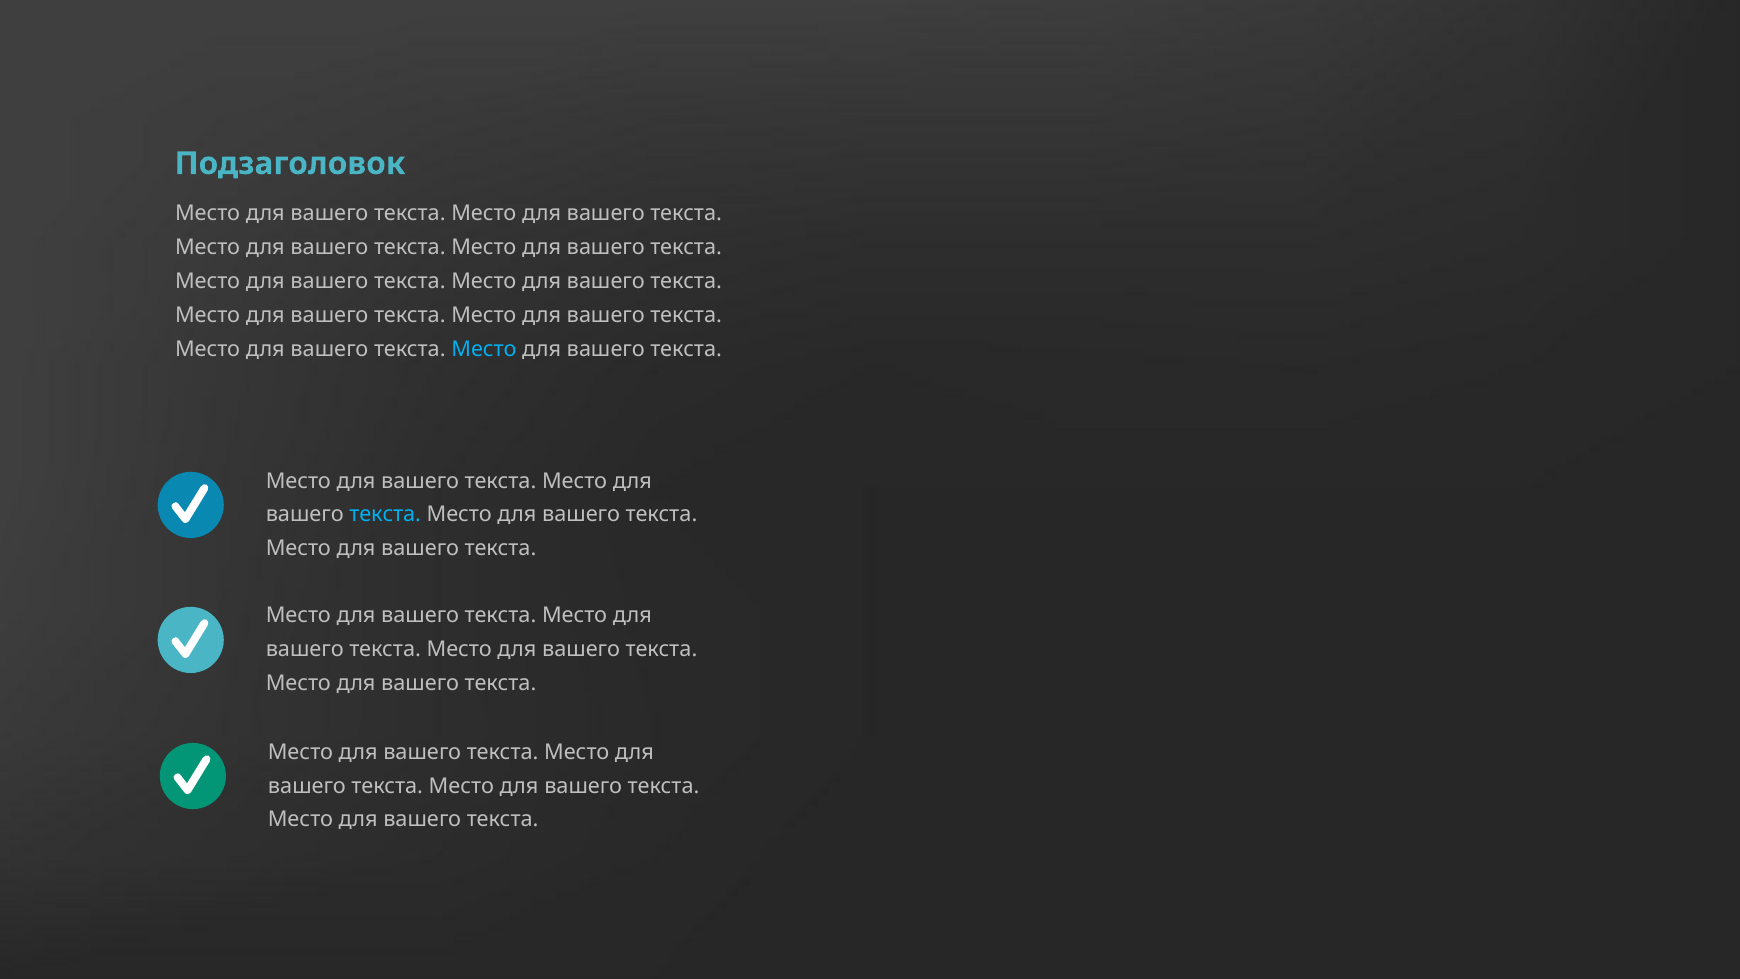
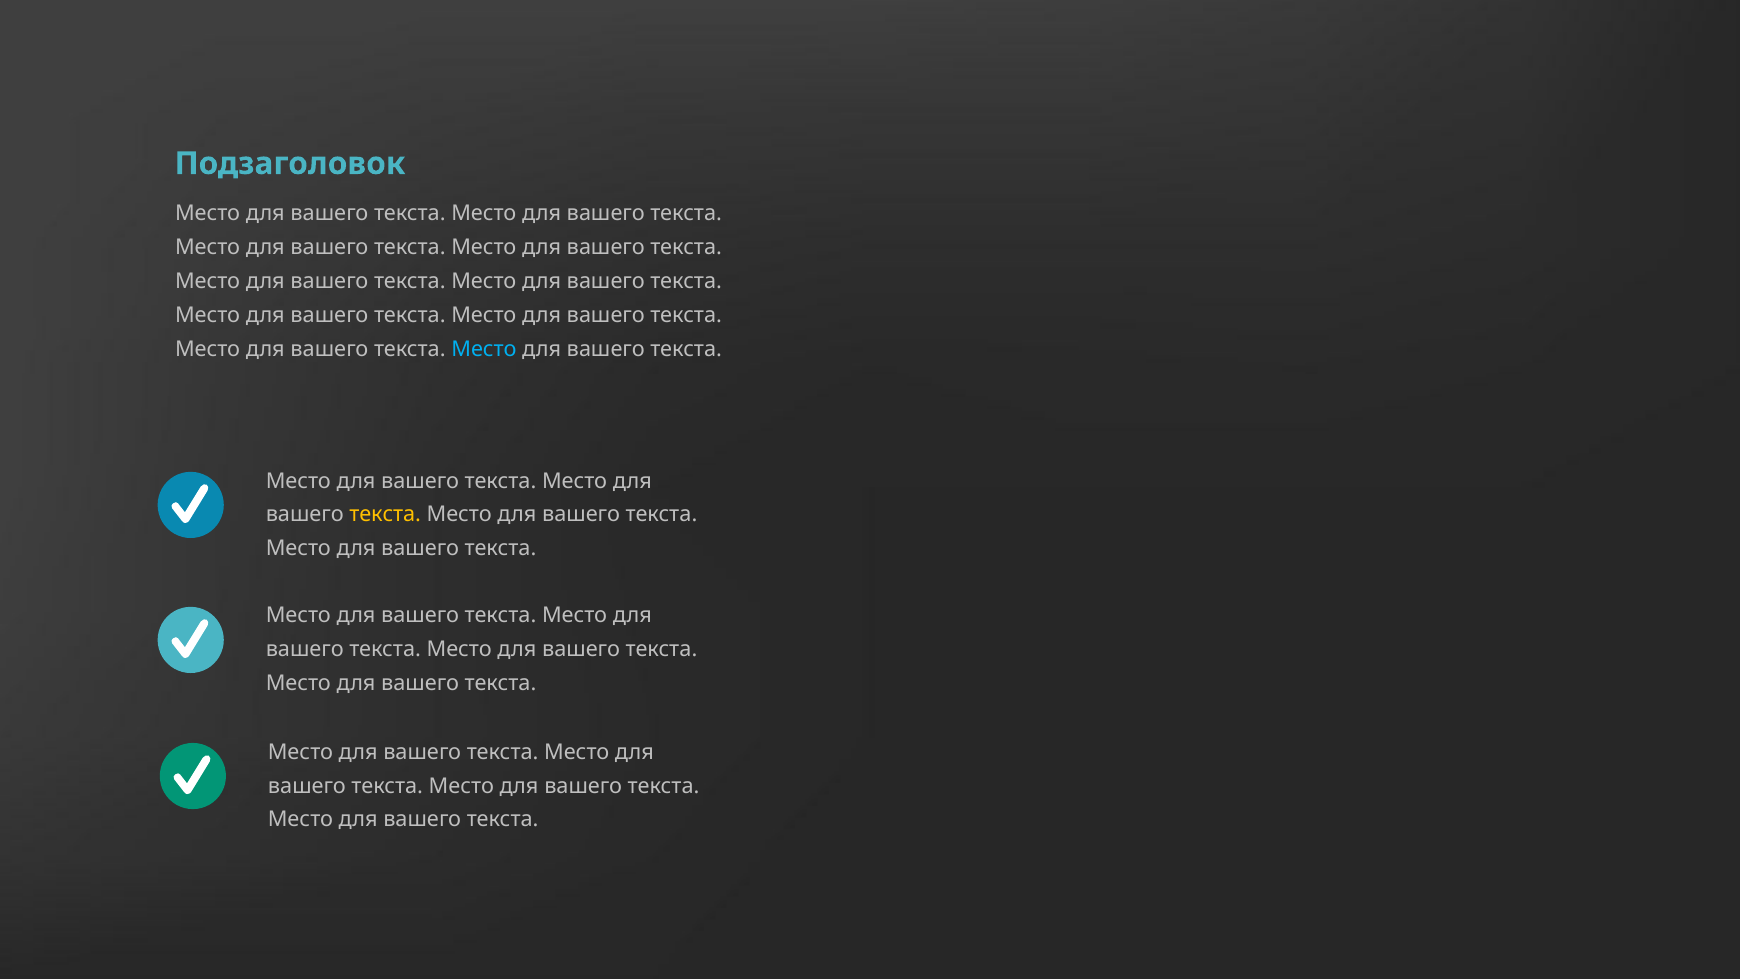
текста colour: light blue -> yellow (385, 515)
